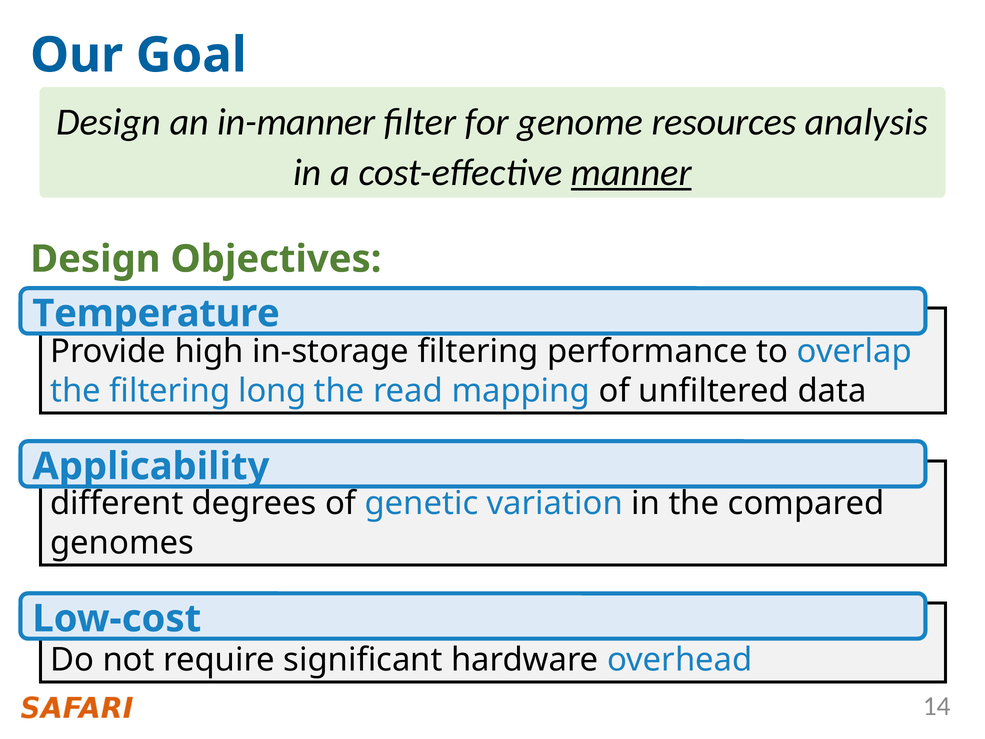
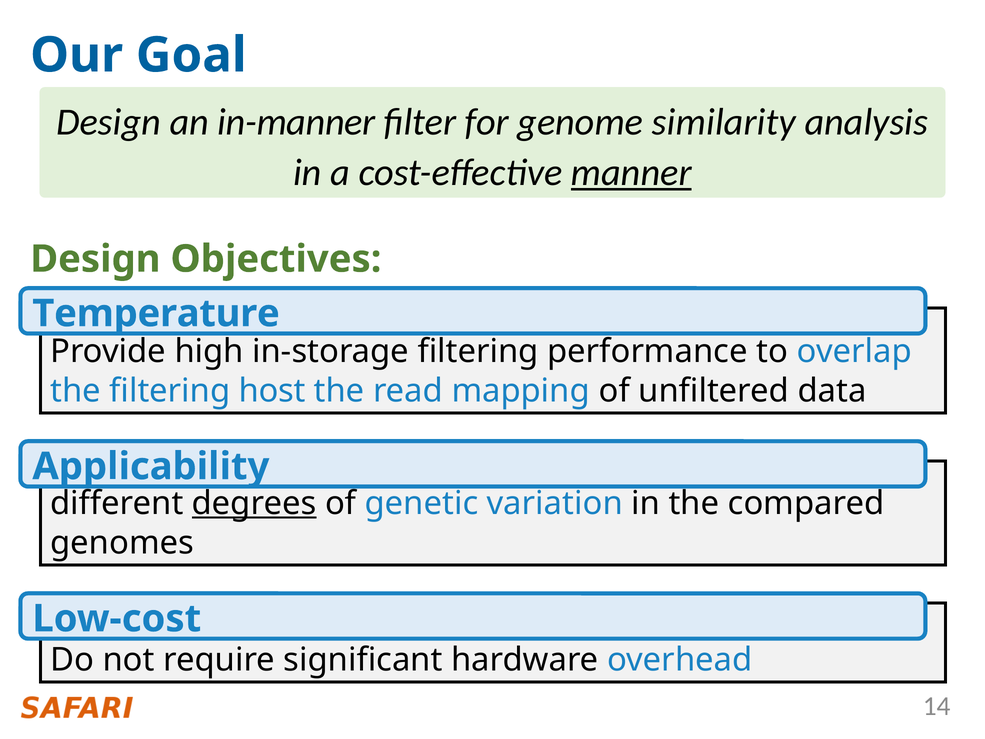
resources: resources -> similarity (724, 122)
long: long -> host (272, 391)
degrees underline: none -> present (254, 503)
